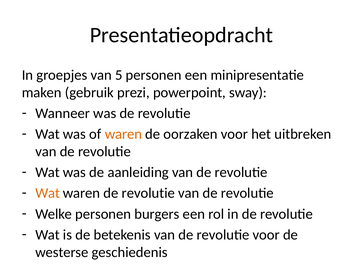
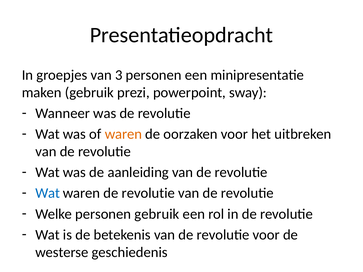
5: 5 -> 3 (119, 75)
Wat colour: orange -> blue (48, 193)
personen burgers: burgers -> gebruik (157, 214)
